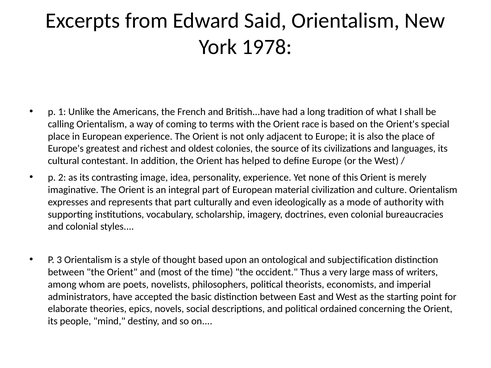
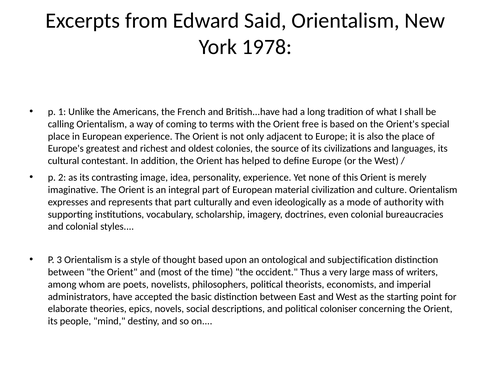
race: race -> free (310, 124)
ordained: ordained -> coloniser (338, 309)
